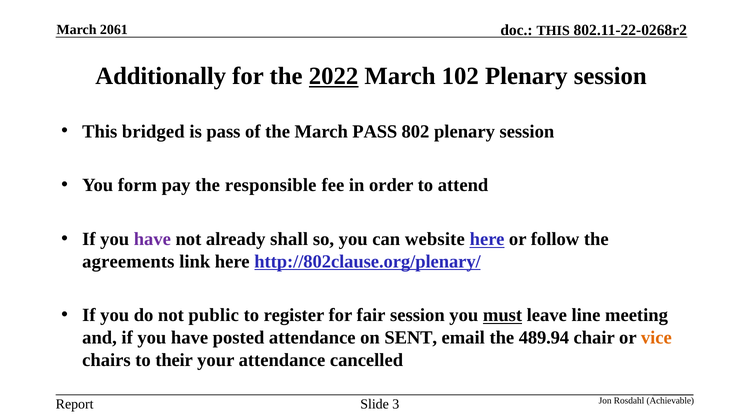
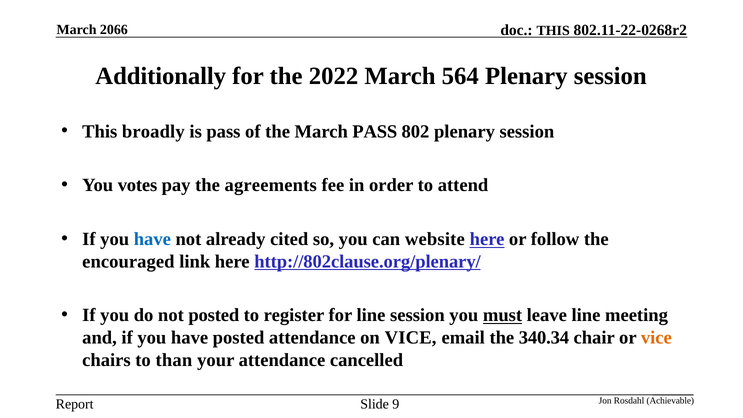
2061: 2061 -> 2066 (114, 30)
2022 underline: present -> none (334, 76)
102: 102 -> 564 (460, 76)
bridged: bridged -> broadly (153, 131)
form: form -> votes (138, 185)
responsible: responsible -> agreements (271, 185)
have colour: purple -> blue (152, 239)
shall: shall -> cited (289, 239)
agreements: agreements -> encouraged (128, 261)
not public: public -> posted (214, 315)
for fair: fair -> line (371, 315)
on SENT: SENT -> VICE (411, 338)
489.94: 489.94 -> 340.34 (544, 338)
their: their -> than (174, 360)
3: 3 -> 9 (396, 404)
